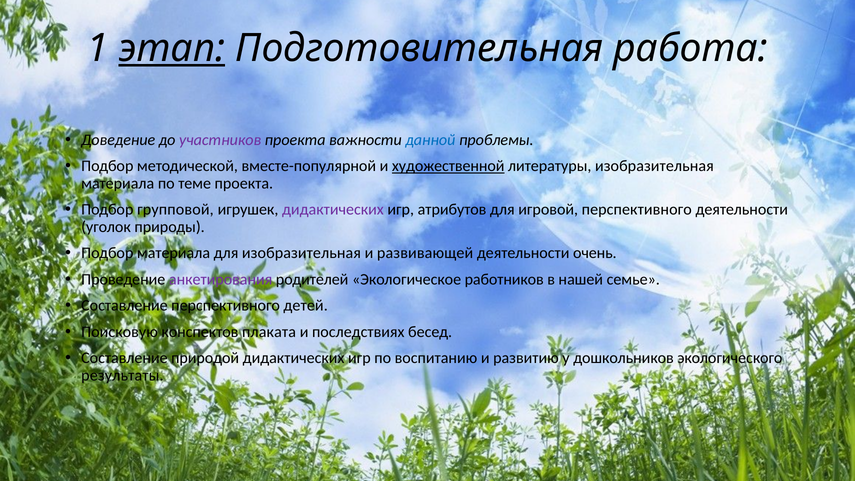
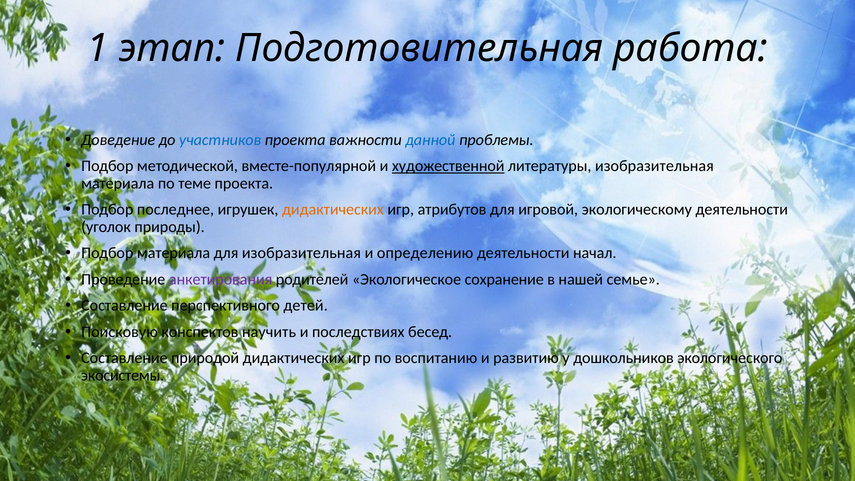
этап underline: present -> none (172, 48)
участников colour: purple -> blue (220, 140)
групповой: групповой -> последнее (176, 210)
дидактических colour: purple -> orange (333, 210)
игровой перспективного: перспективного -> экологическому (637, 210)
развивающей: развивающей -> определению (425, 253)
очень: очень -> начал (595, 253)
работников: работников -> сохранение (504, 279)
плаката: плаката -> научить (269, 332)
результаты: результаты -> экосистемы (123, 375)
